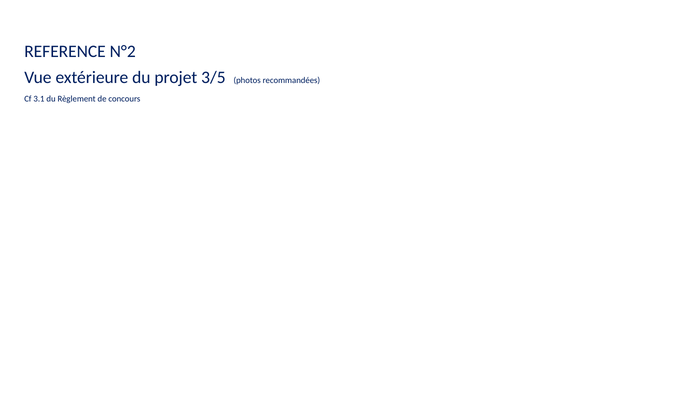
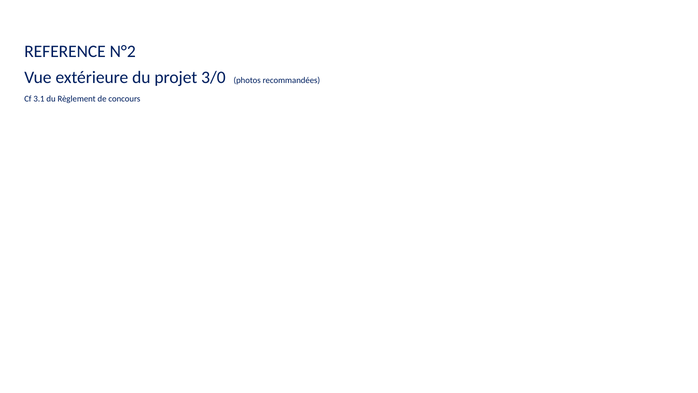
3/5: 3/5 -> 3/0 (213, 77)
